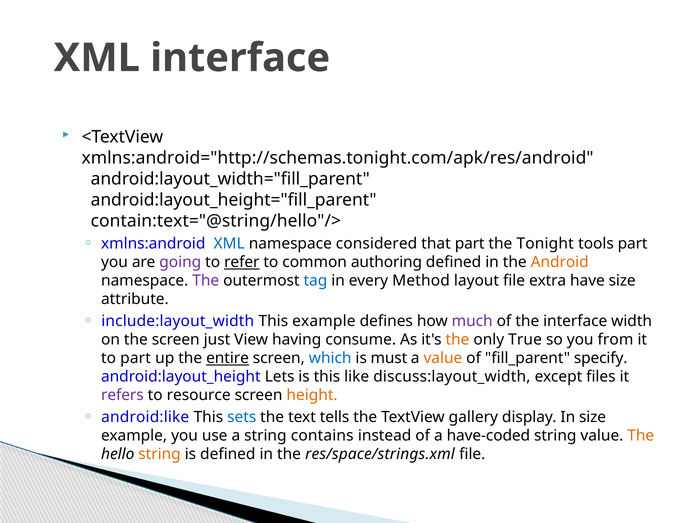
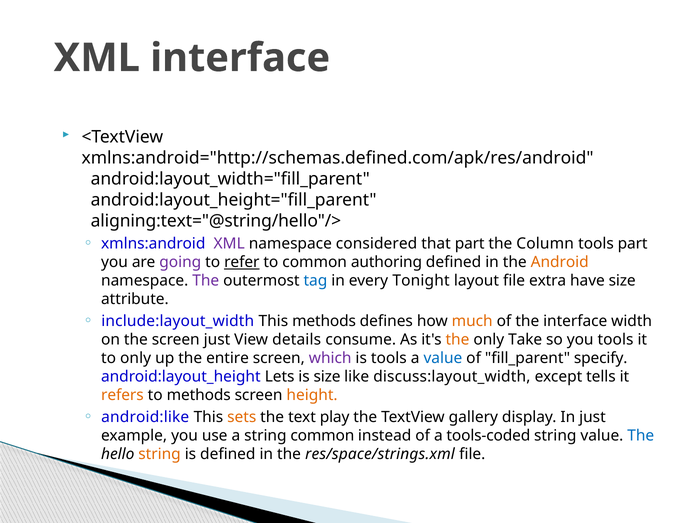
xmlns:android="http://schemas.tonight.com/apk/res/android: xmlns:android="http://schemas.tonight.com/apk/res/android -> xmlns:android="http://schemas.defined.com/apk/res/android (338, 158)
contain:text="@string/hello"/>: contain:text="@string/hello"/> -> aligning:text="@string/hello"/> (216, 221)
XML colour: blue -> purple (229, 244)
Tonight: Tonight -> Column (545, 244)
Method: Method -> Tonight (421, 281)
This example: example -> methods (324, 321)
much colour: purple -> orange (472, 321)
having: having -> details (297, 340)
True: True -> Take (525, 340)
you from: from -> tools (616, 340)
to part: part -> only (136, 359)
entire underline: present -> none (228, 359)
which colour: blue -> purple (330, 359)
is must: must -> tools (389, 359)
value colour: orange -> blue (443, 359)
is this: this -> size (327, 377)
files: files -> tells (601, 377)
refers colour: purple -> orange (122, 396)
to resource: resource -> methods (199, 396)
sets colour: blue -> orange (242, 418)
tells: tells -> play (335, 418)
In size: size -> just (592, 418)
string contains: contains -> common (322, 436)
have-coded: have-coded -> tools-coded (488, 436)
The colour: orange -> blue (641, 436)
